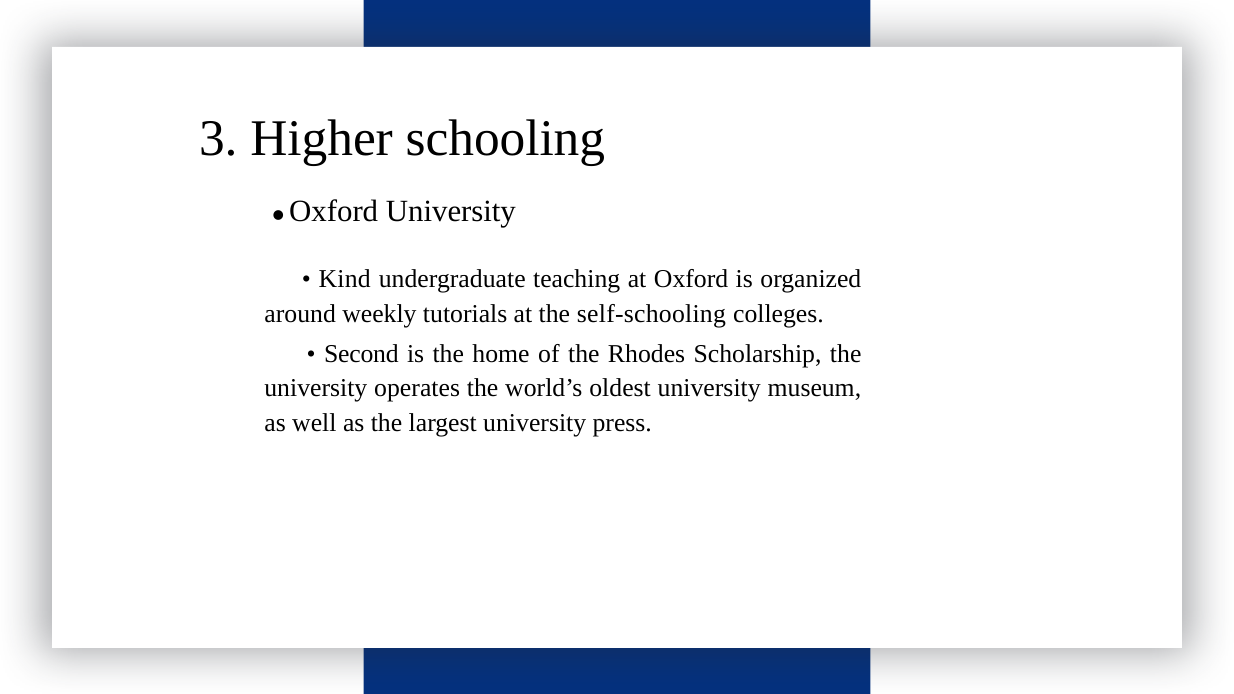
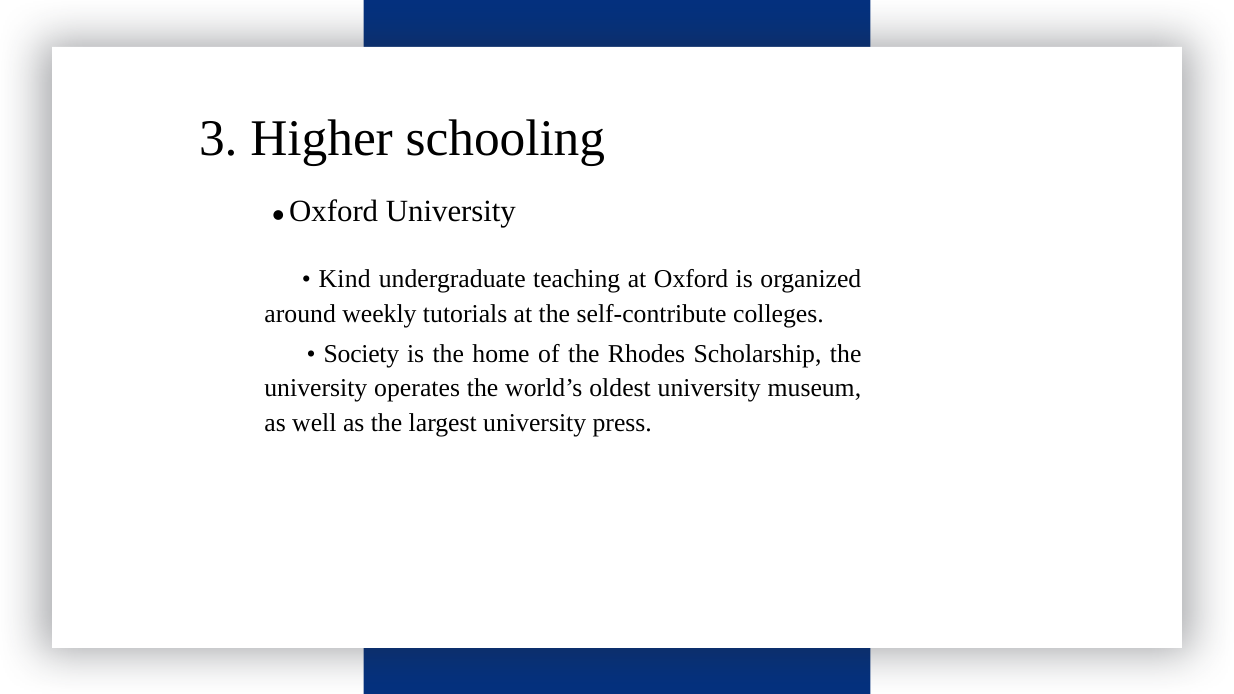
self-schooling: self-schooling -> self-contribute (652, 314)
Second: Second -> Society (361, 354)
